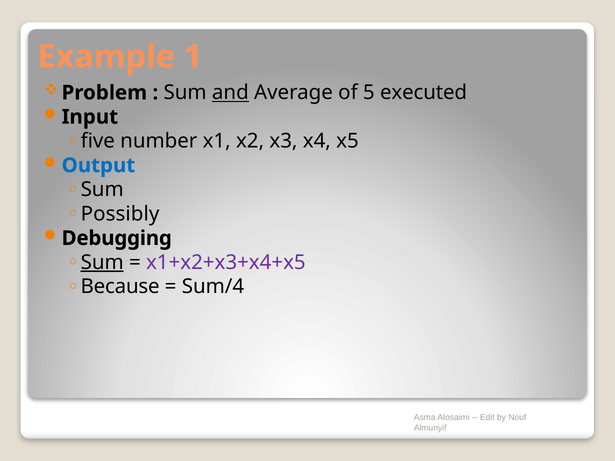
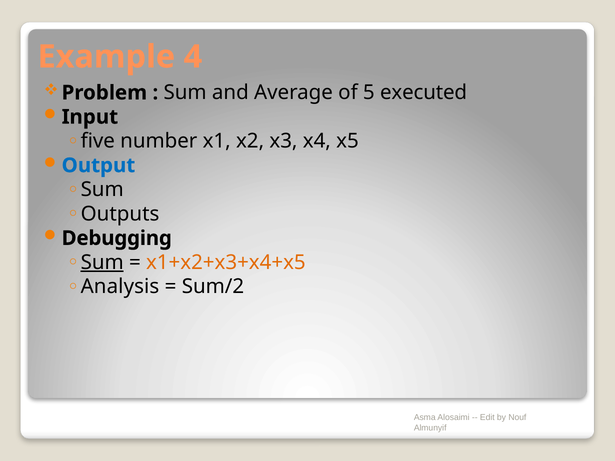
1: 1 -> 4 (193, 57)
and underline: present -> none (230, 93)
Possibly: Possibly -> Outputs (120, 214)
x1+x2+x3+x4+x5 colour: purple -> orange (226, 263)
Because: Because -> Analysis (120, 287)
Sum/4: Sum/4 -> Sum/2 (213, 287)
